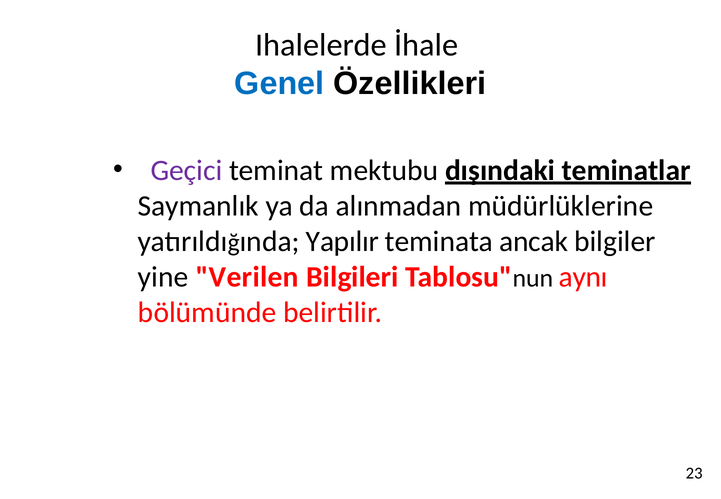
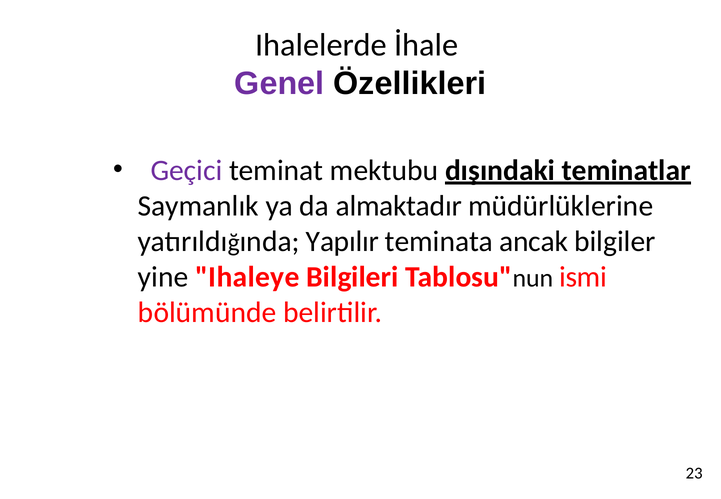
Genel colour: blue -> purple (279, 84)
alınmadan: alınmadan -> almaktadır (399, 206)
Verilen: Verilen -> Ihaleye (247, 277)
aynı: aynı -> ismi (583, 277)
